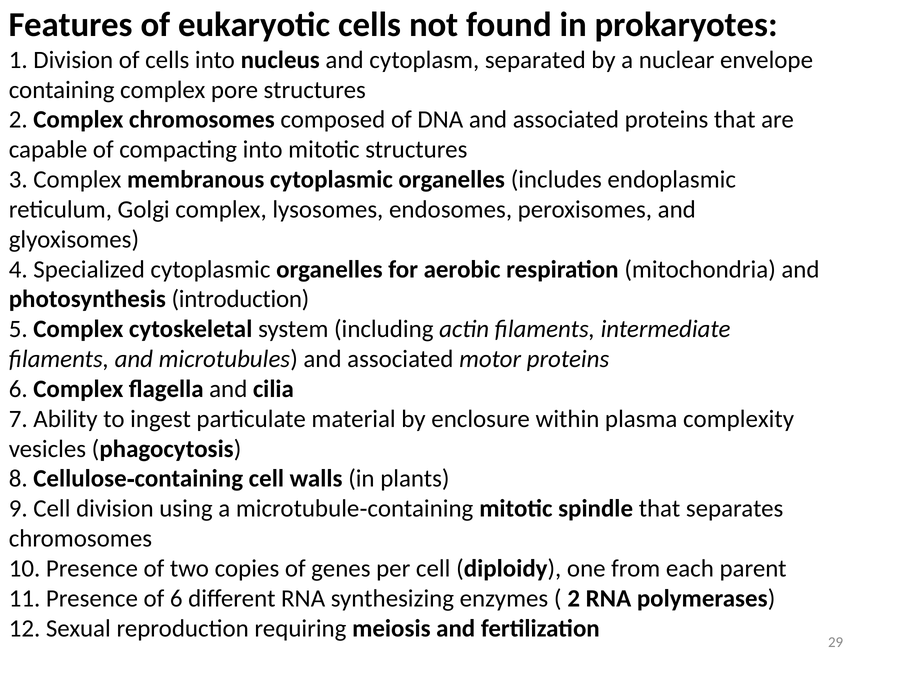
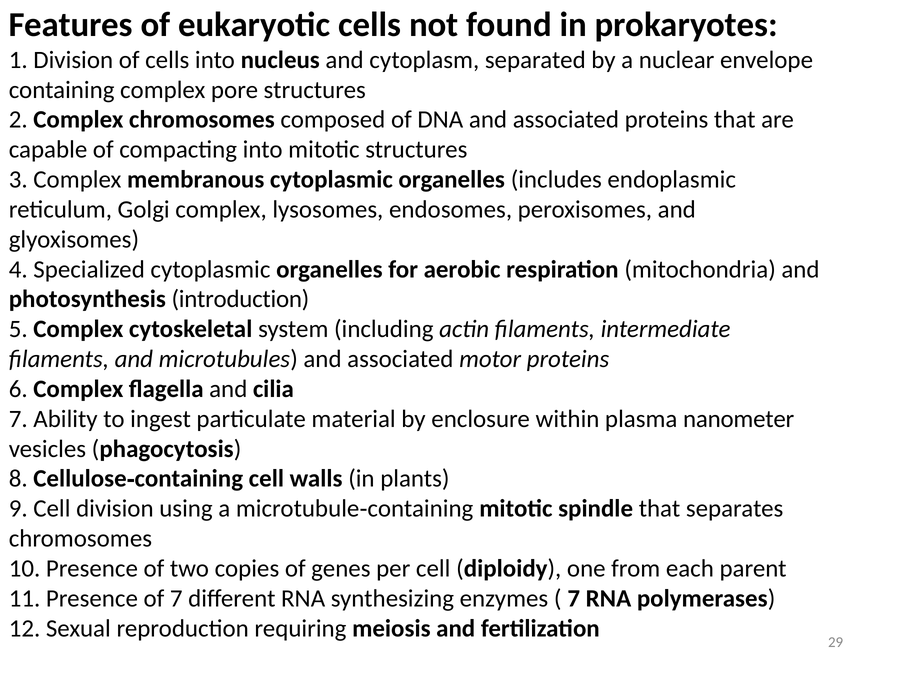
complexity: complexity -> nanometer (739, 419)
of 6: 6 -> 7 (176, 598)
2: 2 -> 7 (574, 598)
